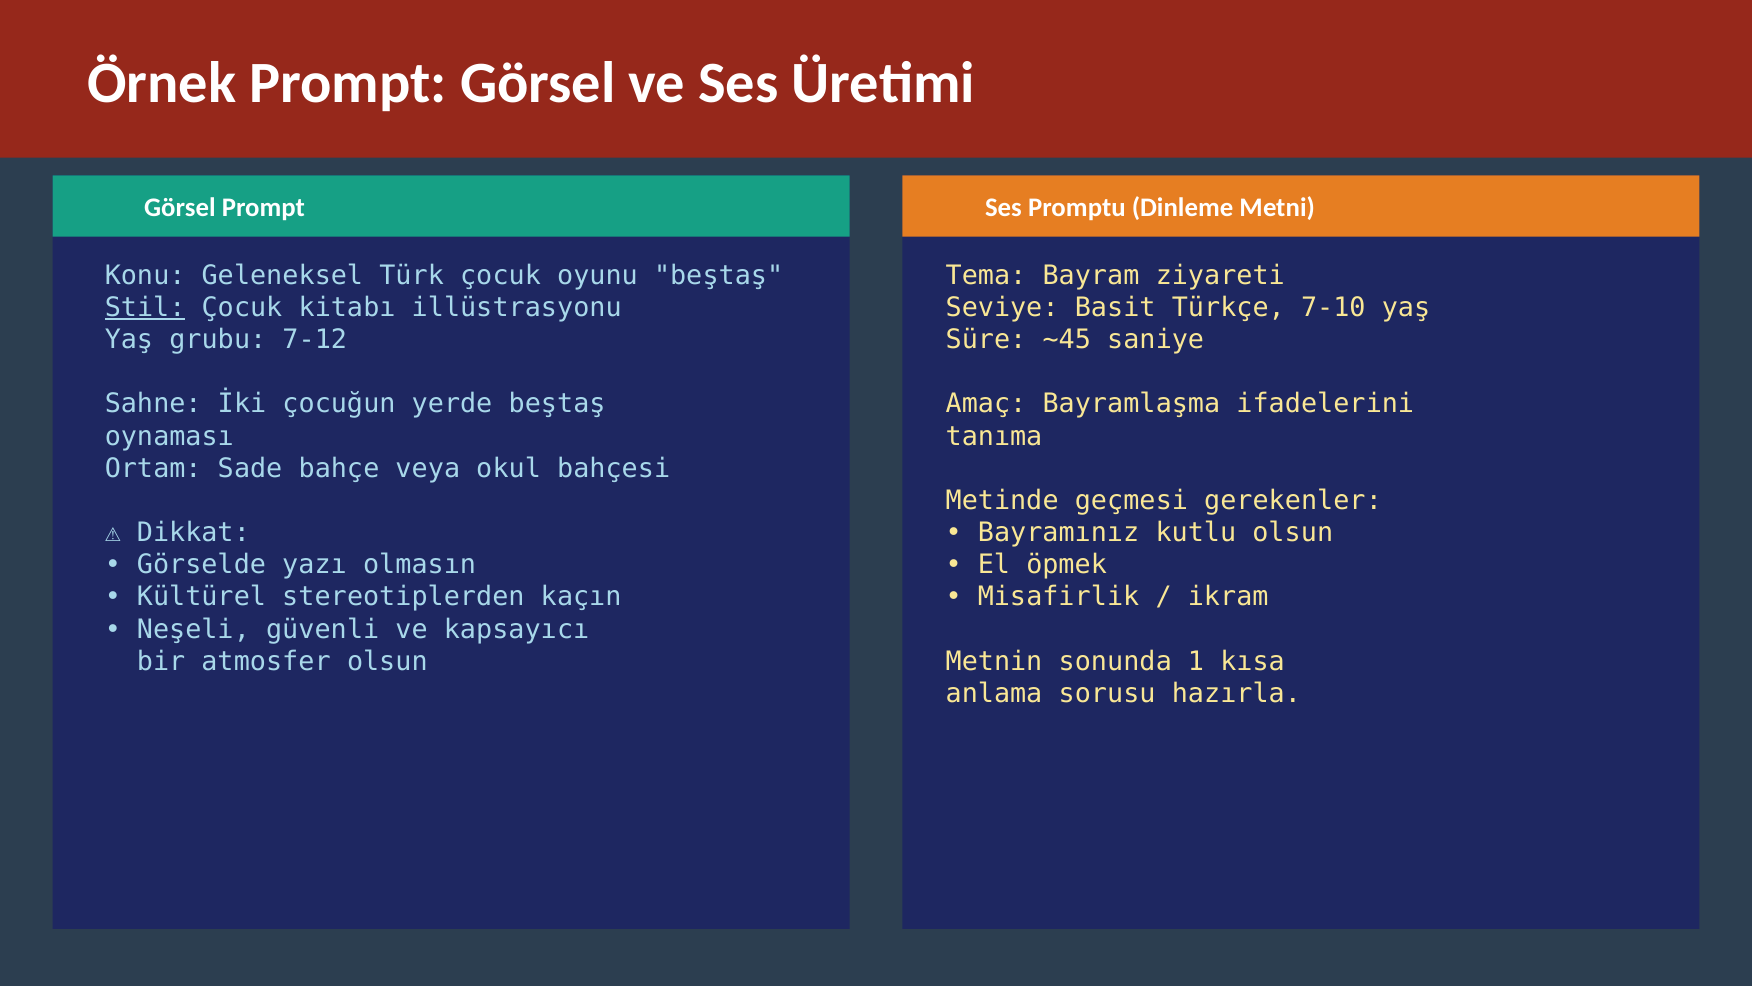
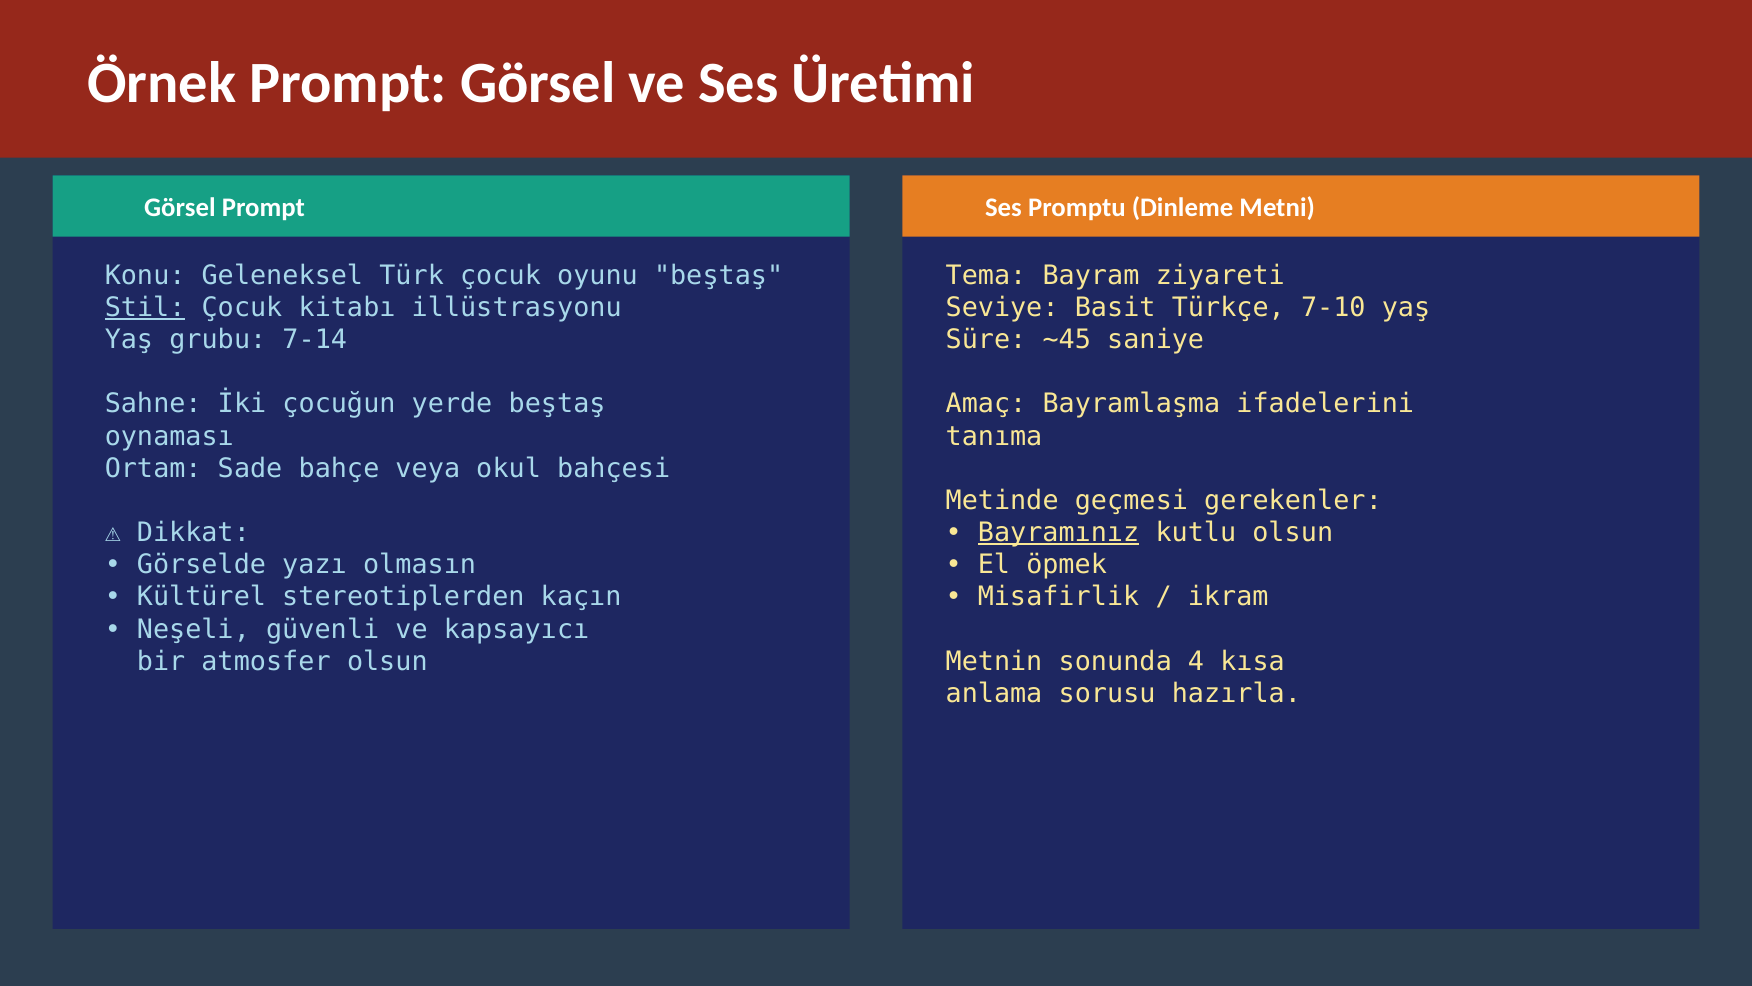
7-12: 7-12 -> 7-14 (315, 340)
Bayramınız underline: none -> present (1059, 532)
1: 1 -> 4 (1196, 661)
